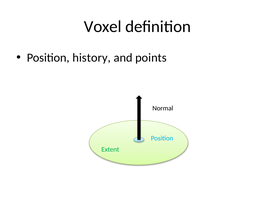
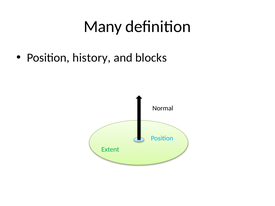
Voxel: Voxel -> Many (103, 27)
points: points -> blocks (151, 58)
